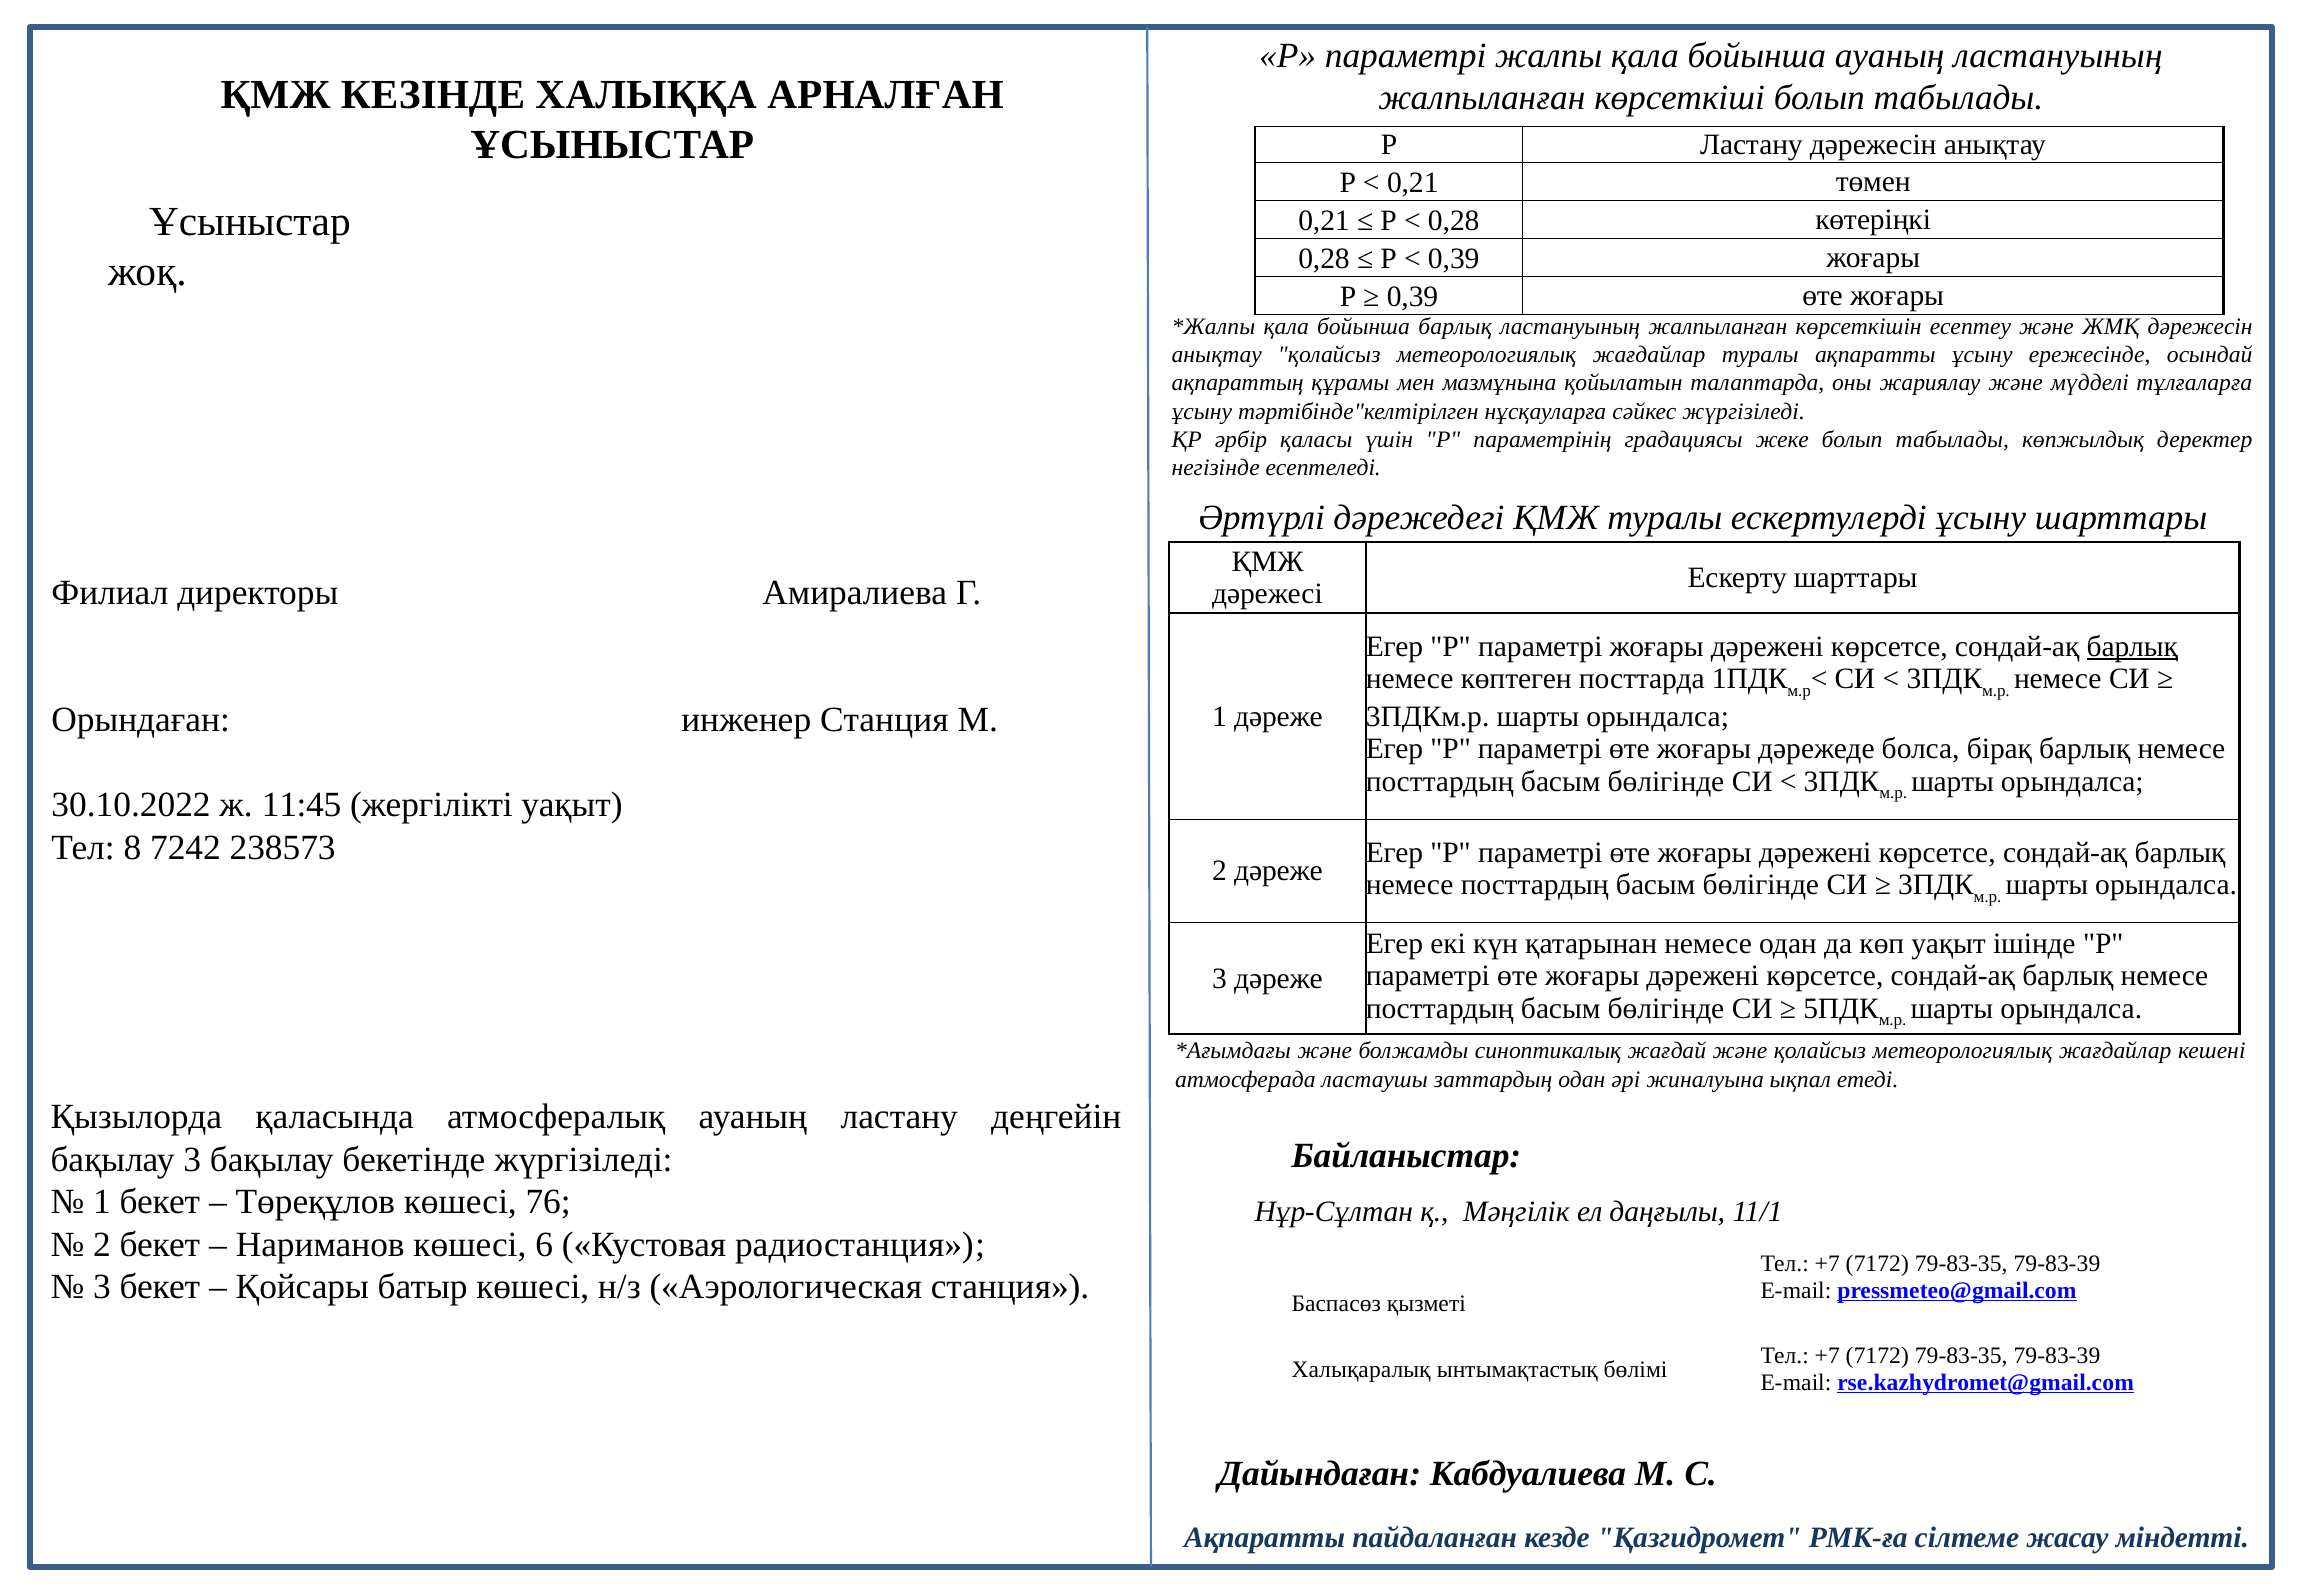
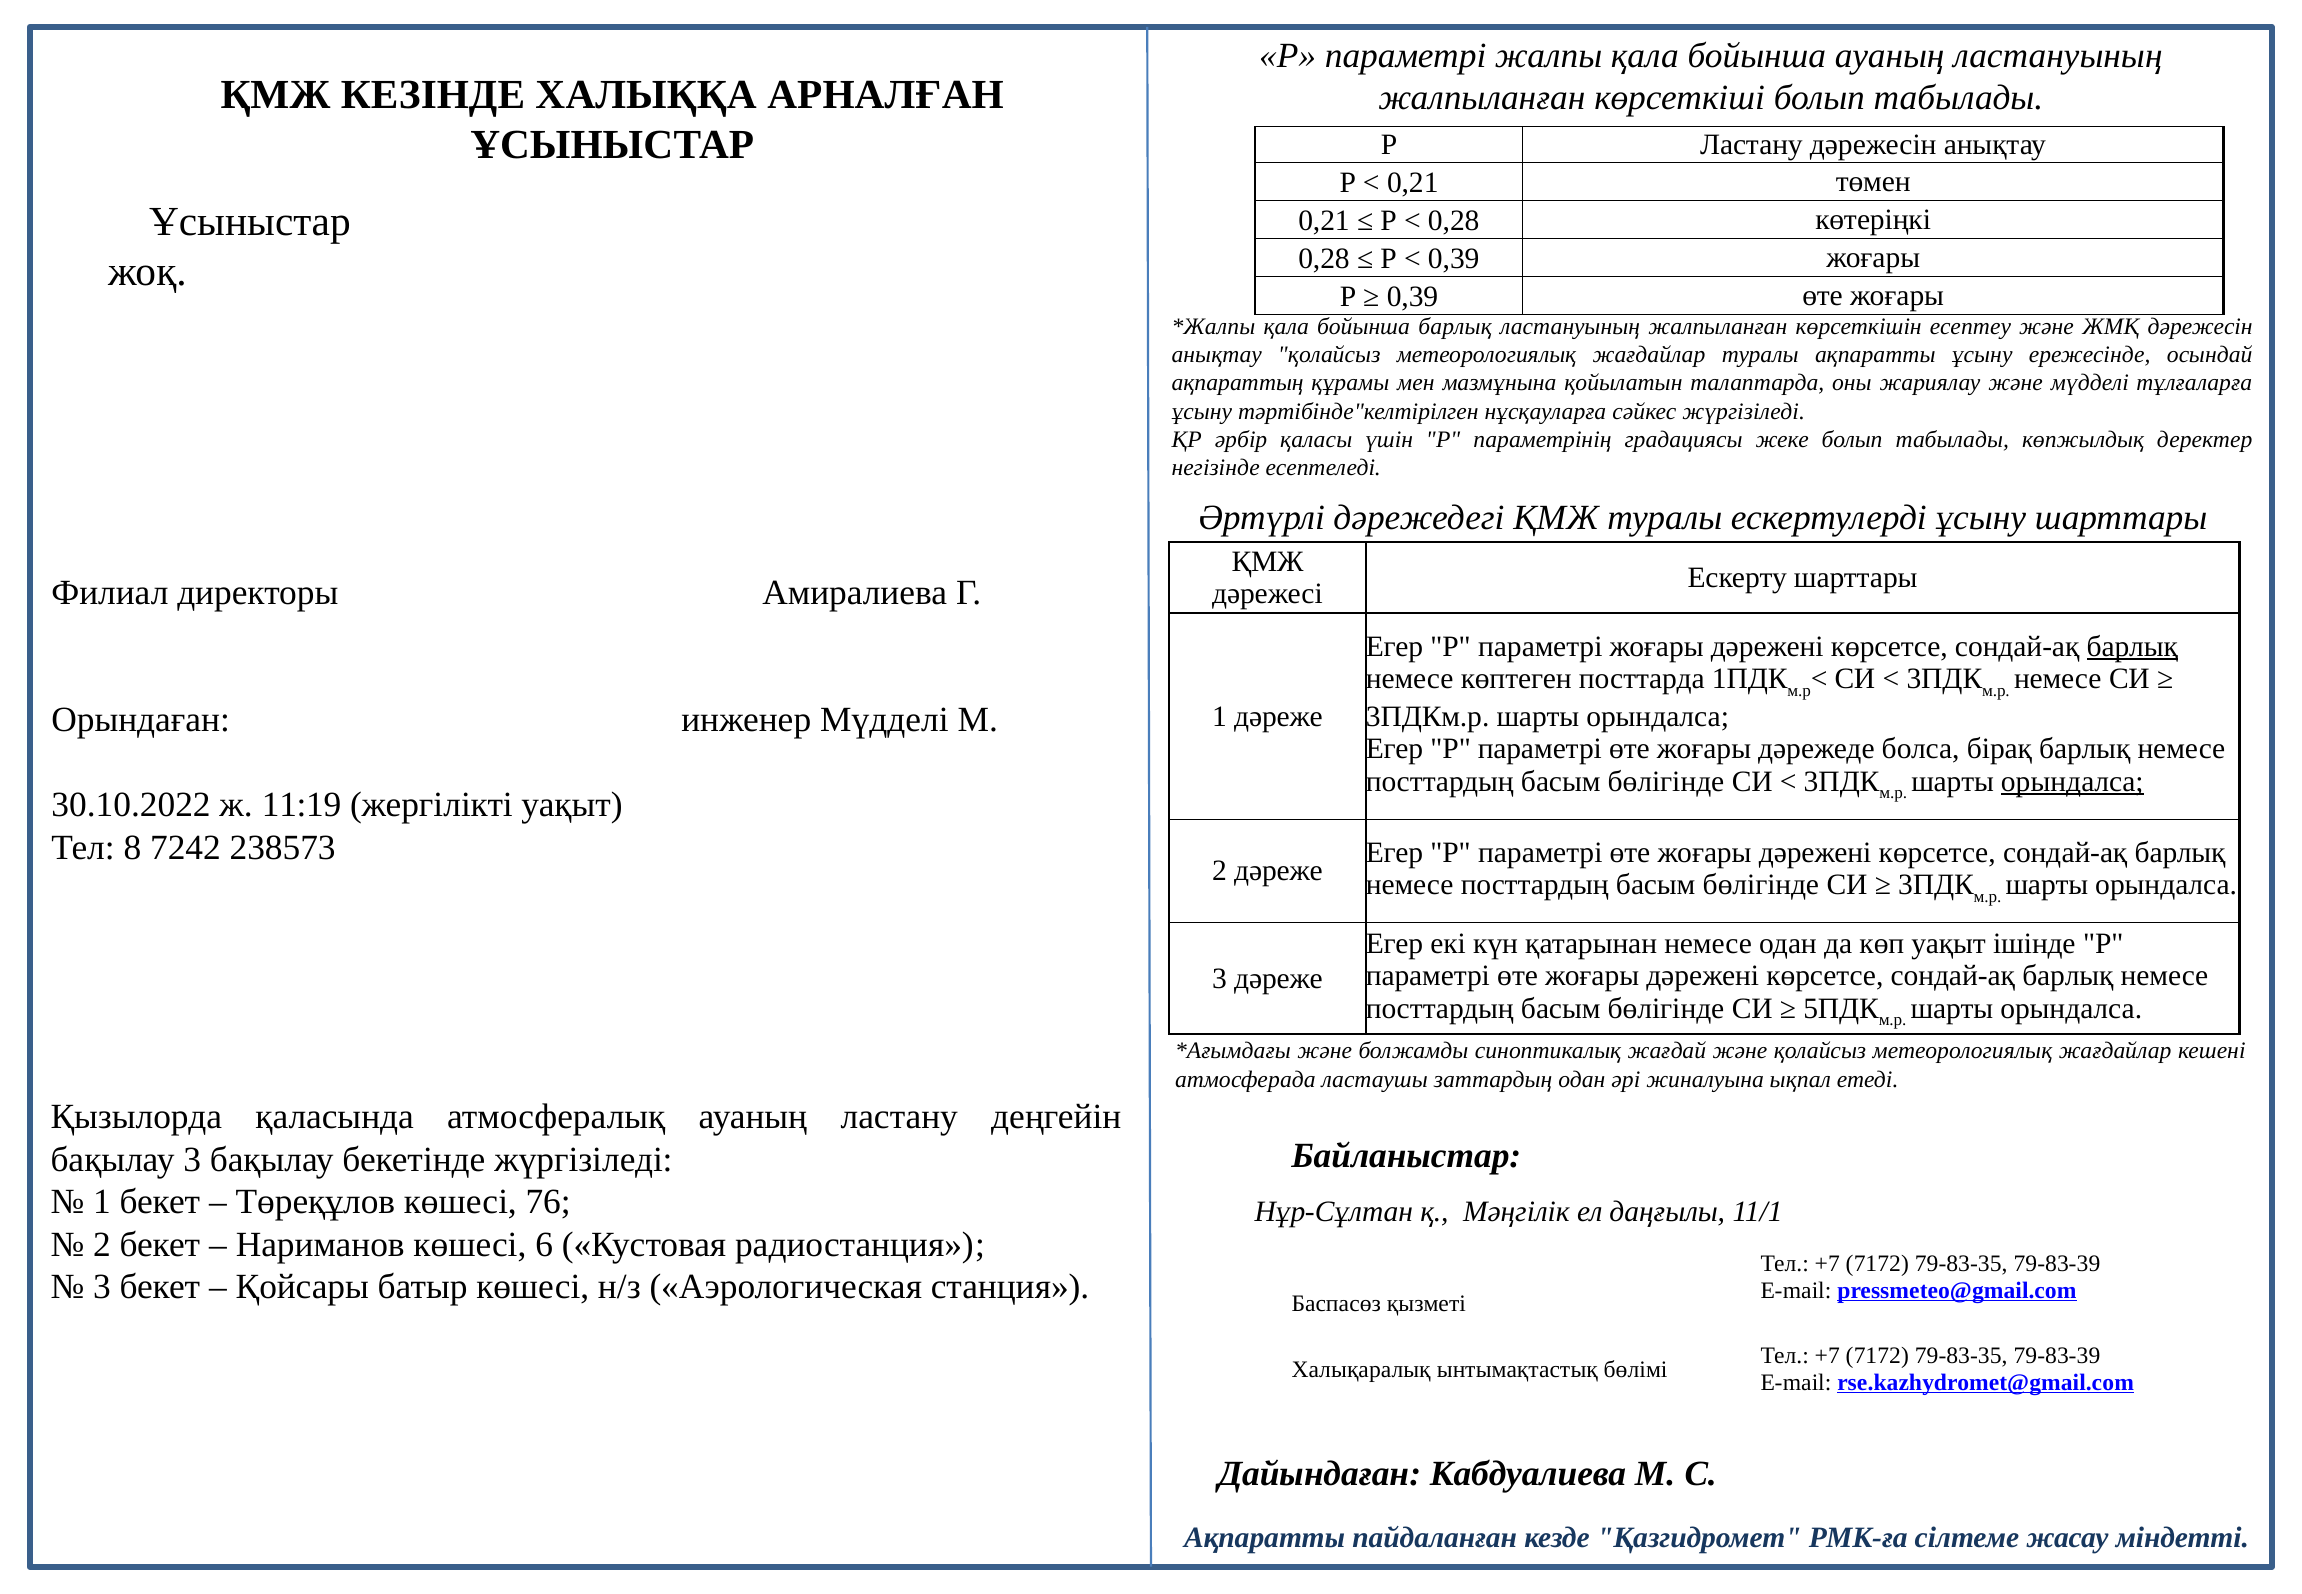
инженер Станция: Станция -> Мүдделі (884, 720)
орындалса underline: none -> present (2072, 781)
11:45: 11:45 -> 11:19 (302, 805)
